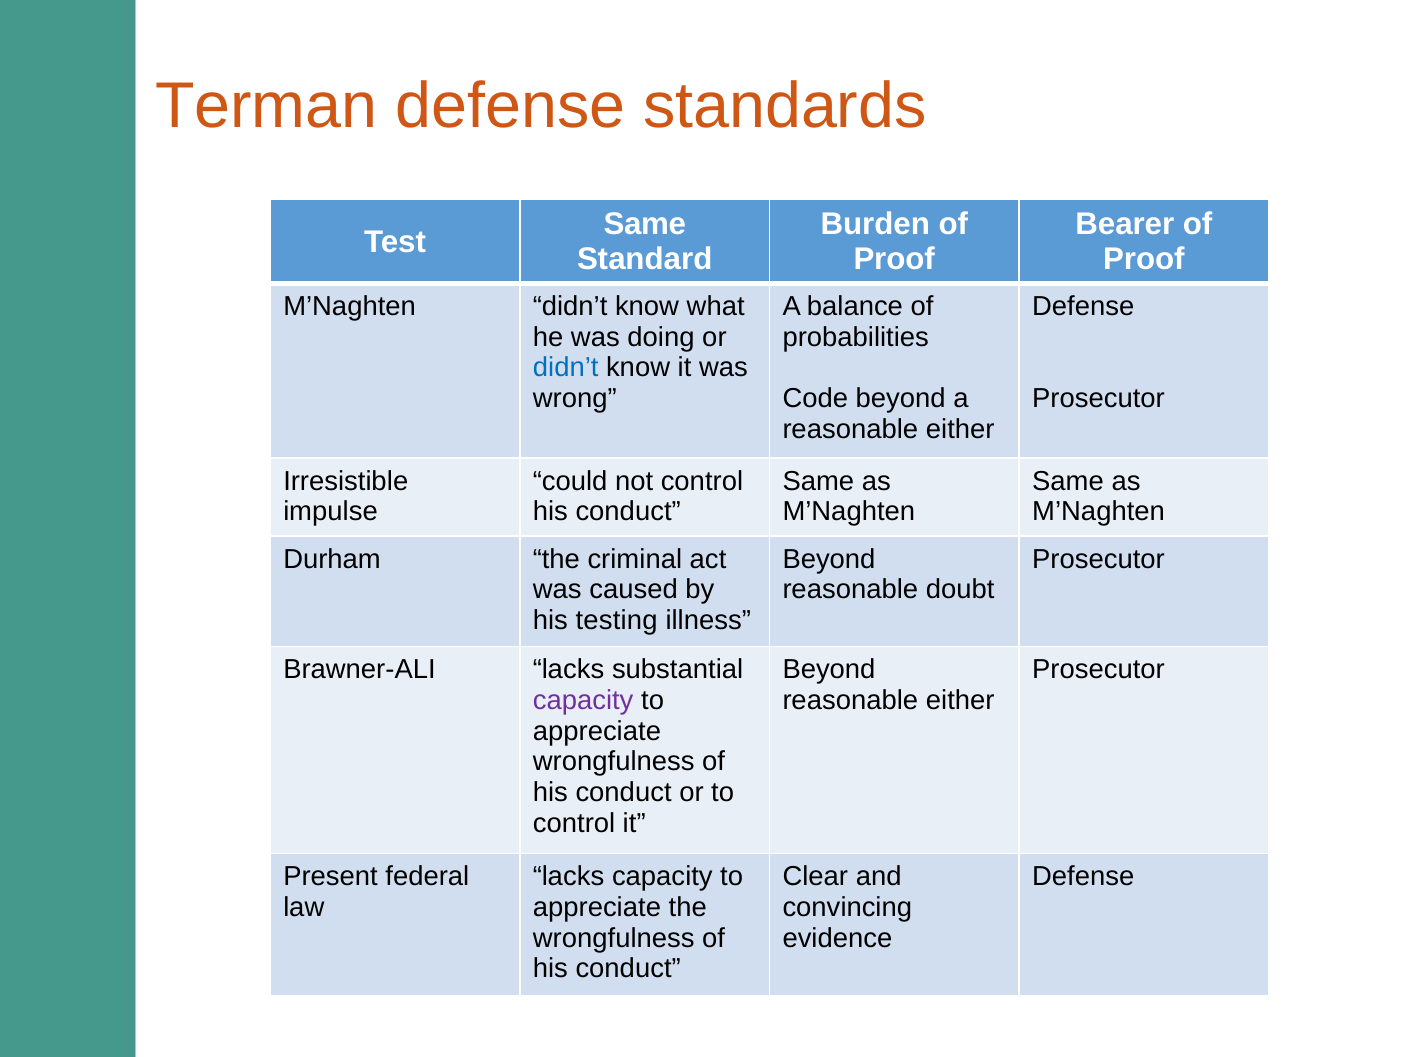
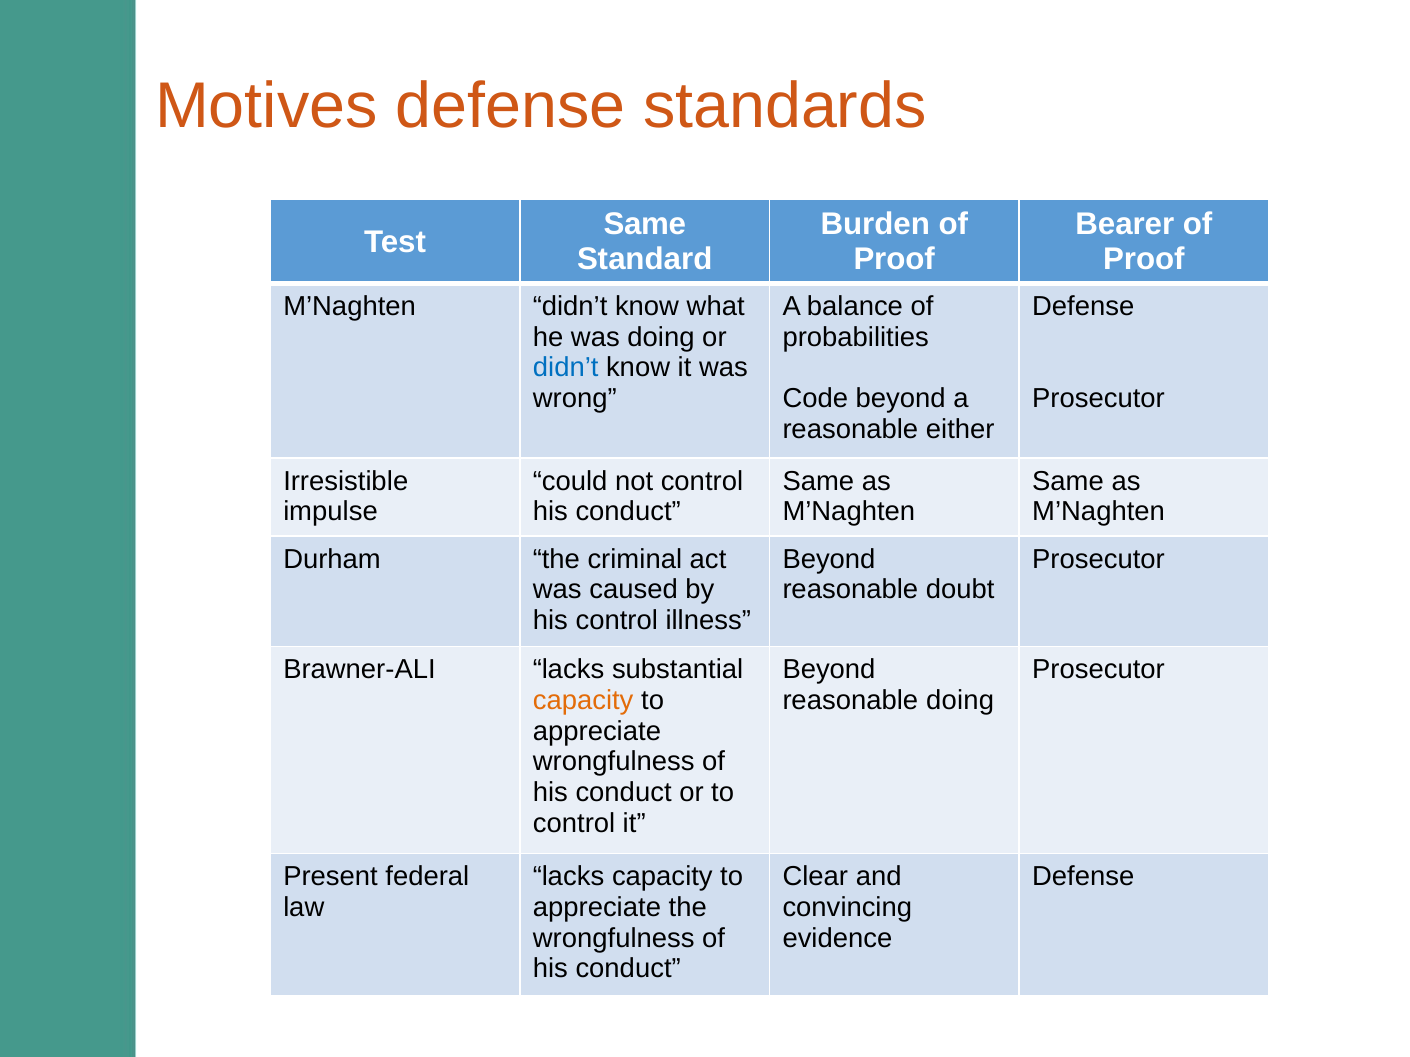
Terman: Terman -> Motives (266, 107)
his testing: testing -> control (617, 621)
capacity colour: purple -> orange (583, 701)
either: either -> doing (960, 701)
